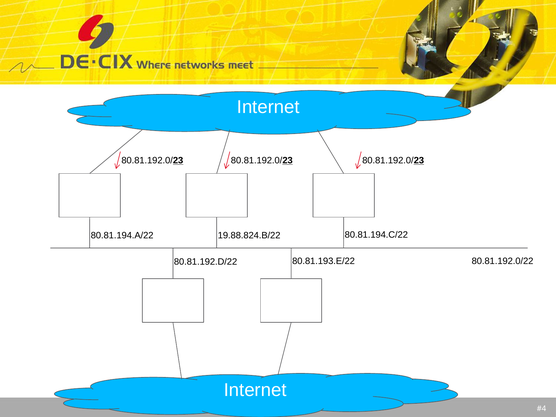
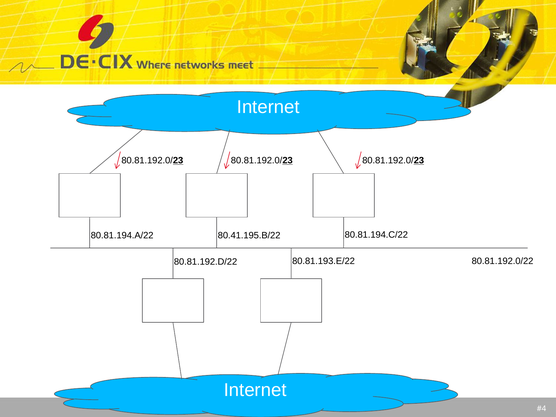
19.88.824.B/22: 19.88.824.B/22 -> 80.41.195.B/22 (249, 236)
